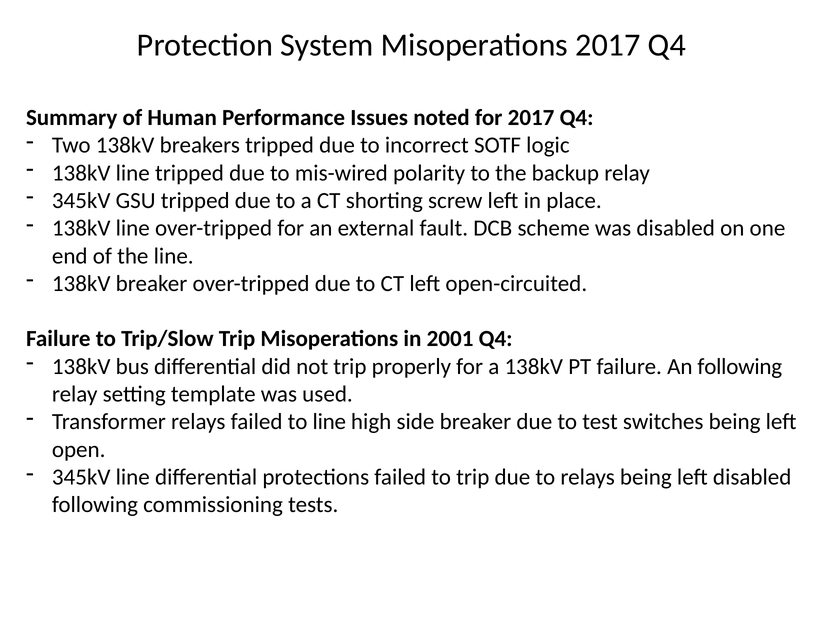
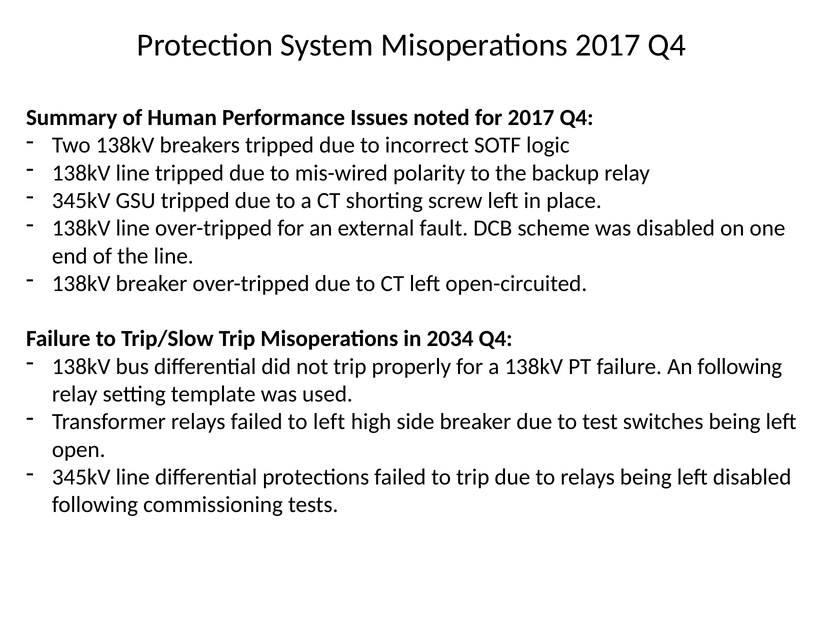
2001: 2001 -> 2034 (450, 339)
to line: line -> left (329, 422)
